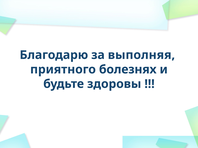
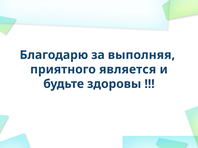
болезнях: болезнях -> является (128, 70)
